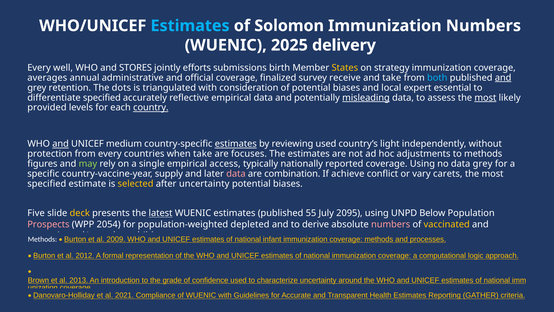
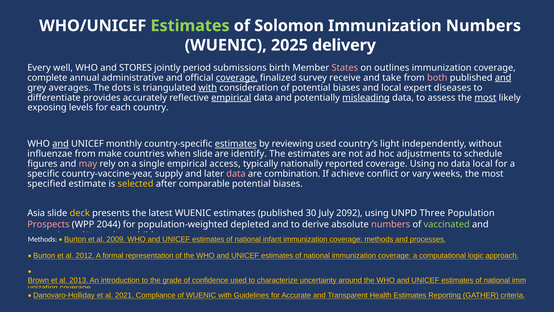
Estimates colour: light blue -> light green (190, 26)
efforts: efforts -> period (197, 68)
States colour: yellow -> pink (345, 68)
strategy: strategy -> outlines (392, 68)
averages: averages -> complete (47, 78)
coverage underline: none -> present (237, 78)
both colour: light blue -> pink (437, 78)
retention: retention -> averages (70, 88)
with underline: none -> present (208, 88)
essential: essential -> diseases (452, 88)
differentiate specified: specified -> provides (102, 98)
empirical underline: none -> present (231, 98)
provided: provided -> exposing (47, 107)
country underline: present -> none (151, 107)
medium: medium -> monthly (124, 144)
protection: protection -> influenzae (50, 154)
from every: every -> make (110, 154)
when take: take -> slide (203, 154)
focuses: focuses -> identify (249, 154)
to methods: methods -> schedule (483, 154)
may colour: light green -> pink (88, 164)
data grey: grey -> local (483, 164)
carets: carets -> weeks (448, 174)
after uncertainty: uncertainty -> comparable (204, 184)
Five: Five -> Asia (36, 213)
latest underline: present -> none (161, 213)
55: 55 -> 30 (311, 213)
2095: 2095 -> 2092 (349, 213)
Below: Below -> Three (432, 213)
2054: 2054 -> 2044 (109, 224)
vaccinated colour: yellow -> light green (447, 224)
